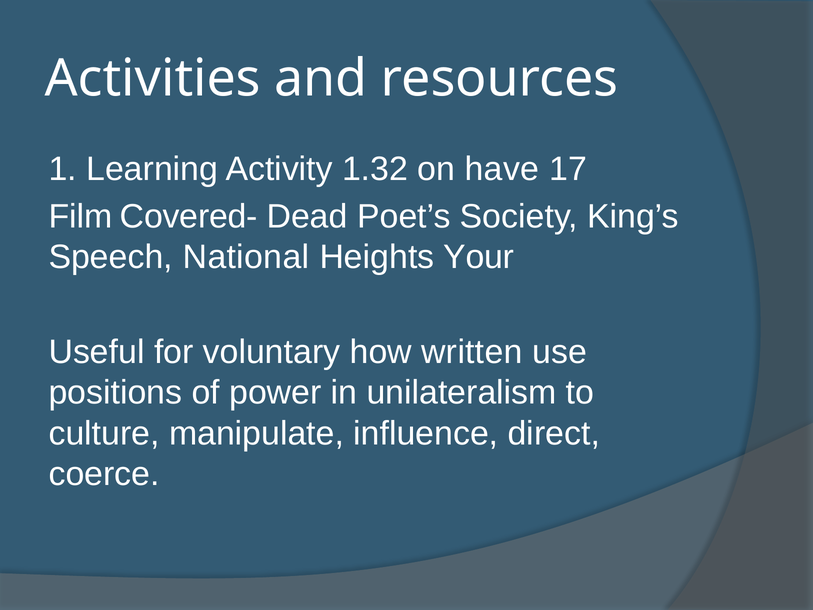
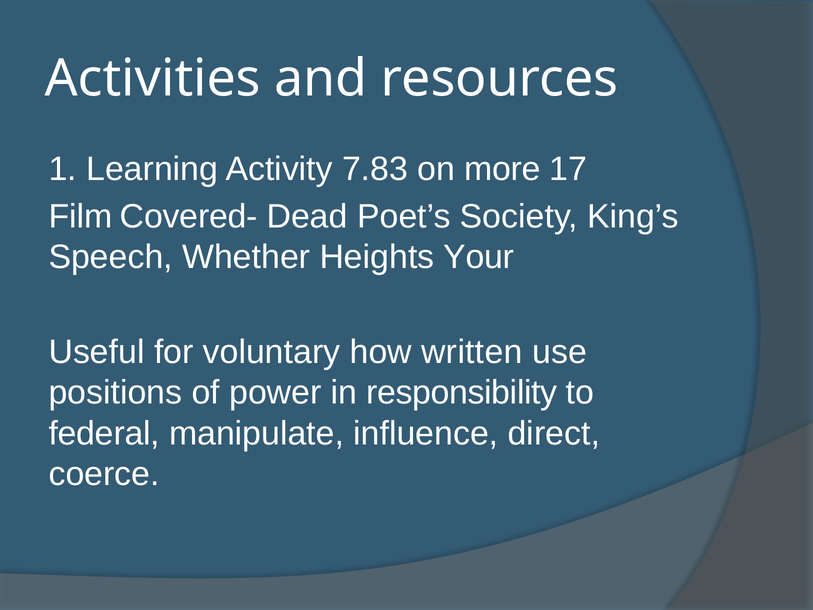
1.32: 1.32 -> 7.83 (375, 169)
have: have -> more (502, 169)
National: National -> Whether (246, 257)
unilateralism: unilateralism -> responsibility (462, 393)
culture: culture -> federal (104, 433)
